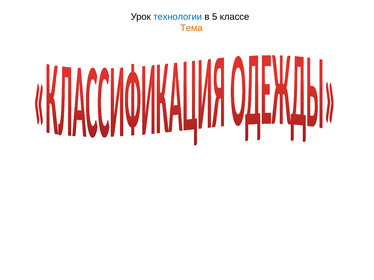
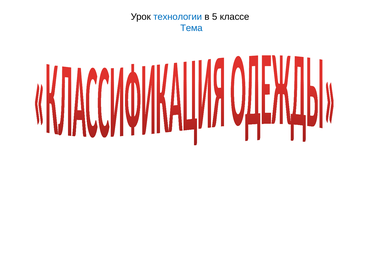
Тема colour: orange -> blue (191, 28)
